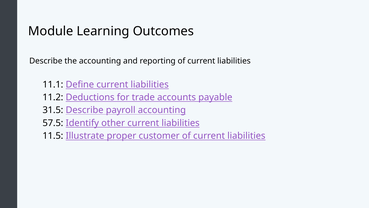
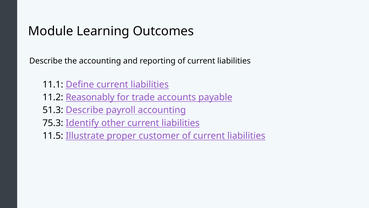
Deductions: Deductions -> Reasonably (90, 97)
31.5: 31.5 -> 51.3 (53, 110)
57.5: 57.5 -> 75.3 (53, 123)
